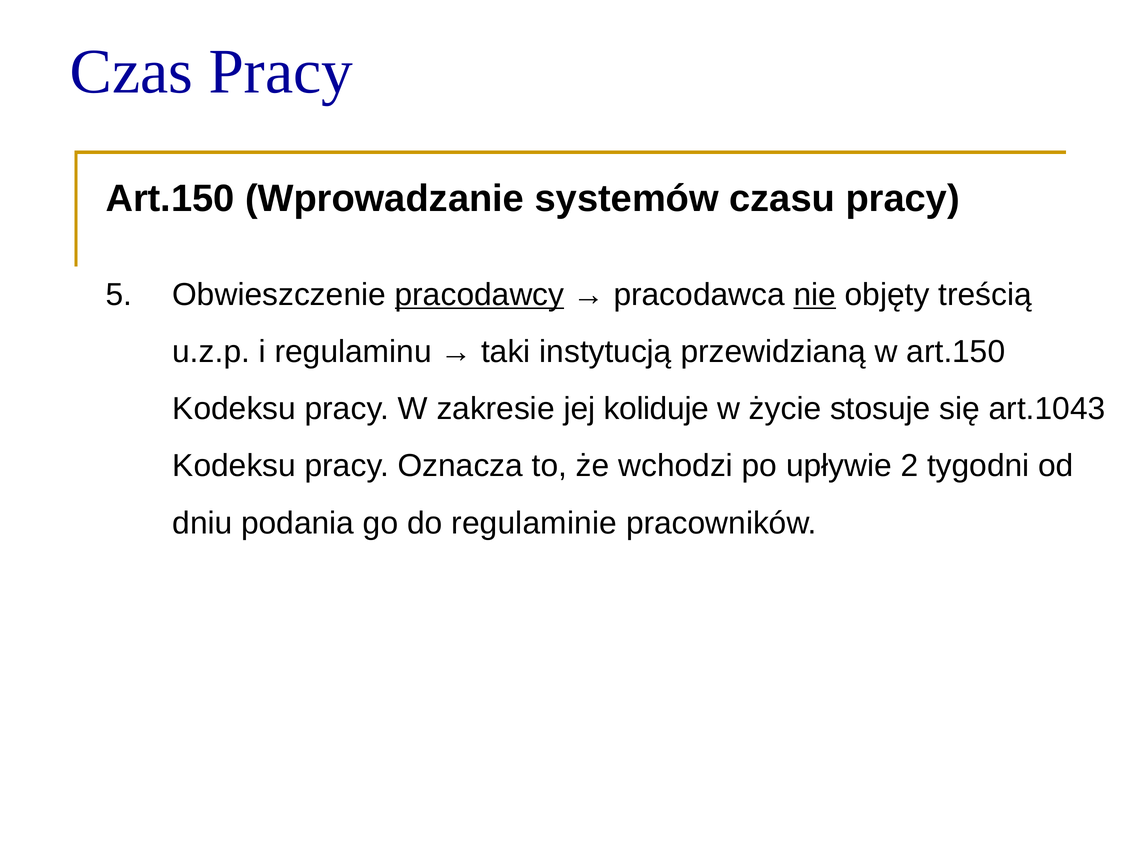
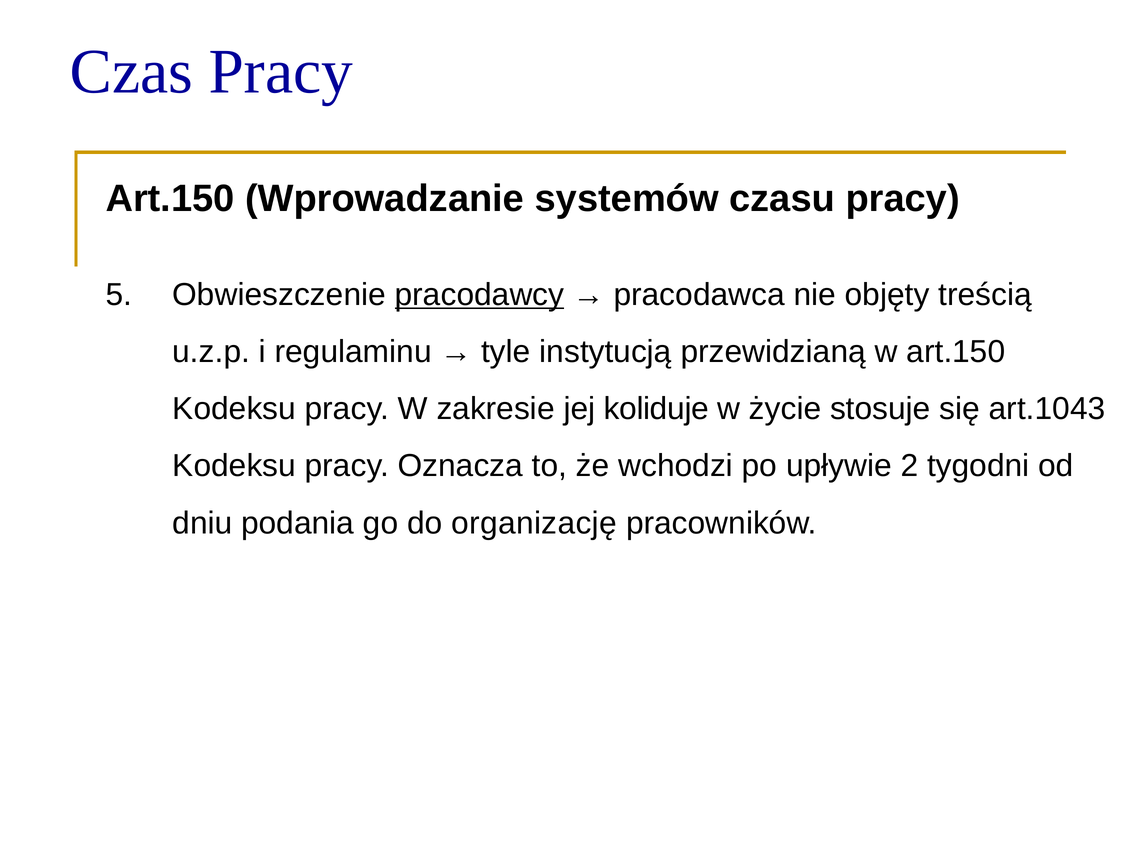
nie underline: present -> none (815, 294)
taki: taki -> tyle (506, 352)
regulaminie: regulaminie -> organizację (534, 523)
